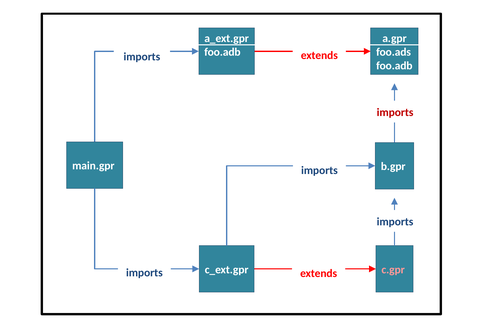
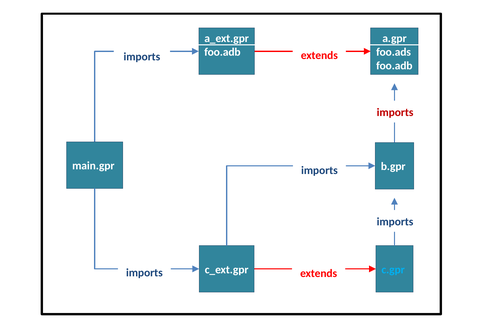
c.gpr colour: pink -> light blue (393, 270)
